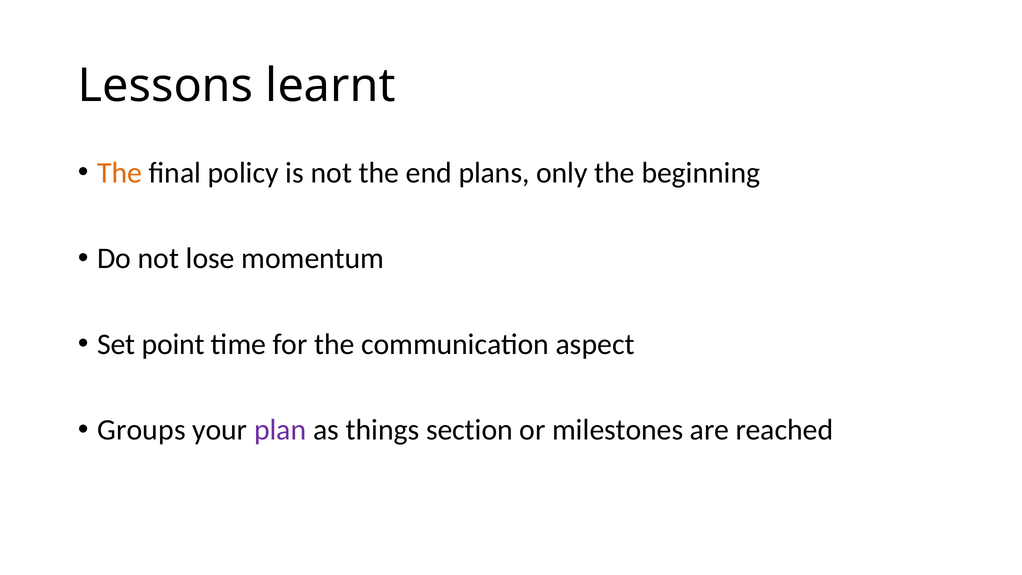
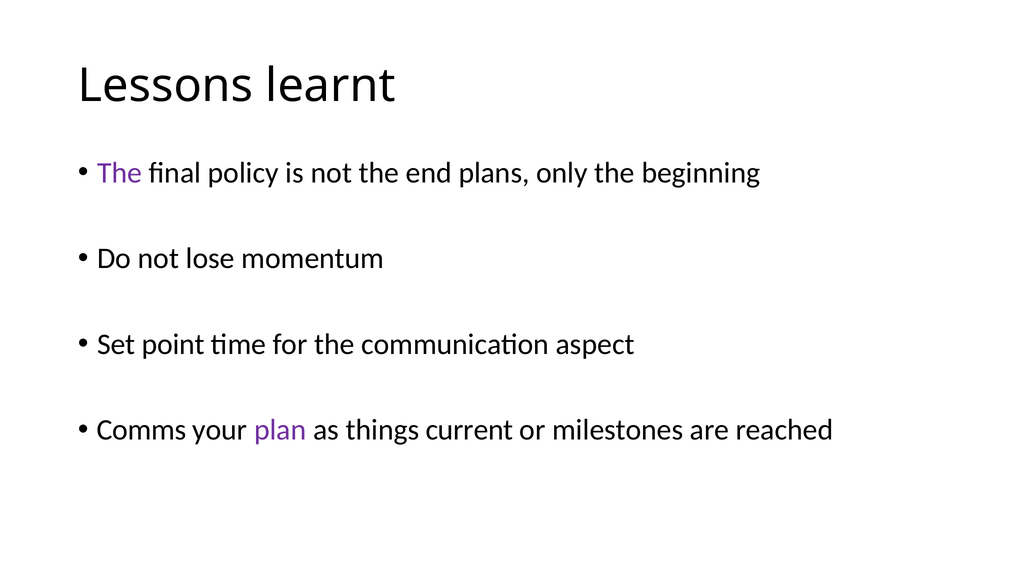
The colour: orange -> purple (120, 173)
Groups: Groups -> Comms (142, 430)
section: section -> current (470, 430)
